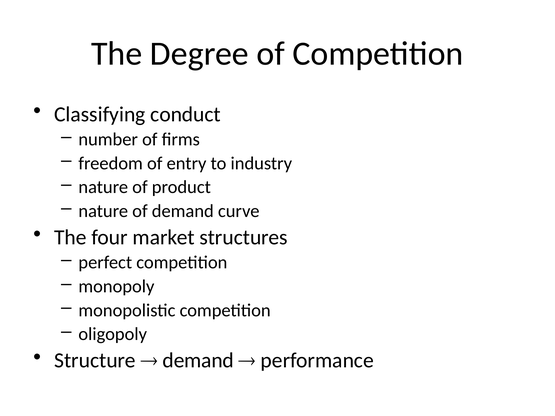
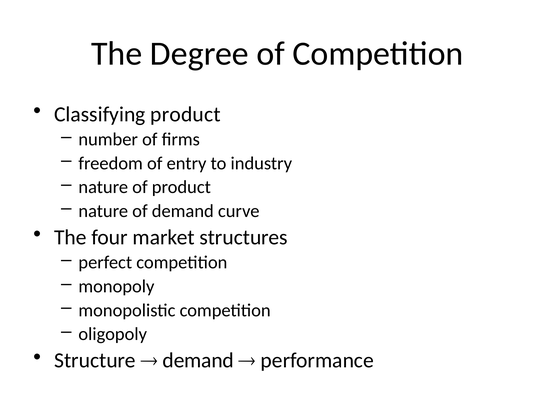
Classifying conduct: conduct -> product (185, 114)
